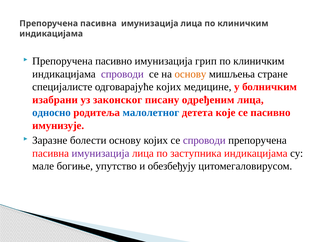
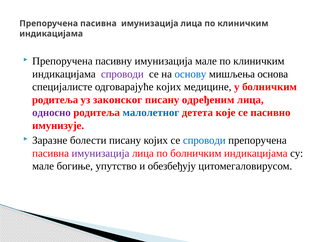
Препоручена пасивно: пасивно -> пасивну (114, 61)
имунизација грип: грип -> мале (206, 61)
основу colour: orange -> blue (190, 74)
стране: стране -> основа (273, 74)
изабрани: изабрани -> родитеља (55, 100)
односно colour: blue -> purple (51, 113)
болести основу: основу -> писану (125, 140)
спроводи colour: purple -> blue (204, 140)
по заступника: заступника -> болничким (196, 153)
